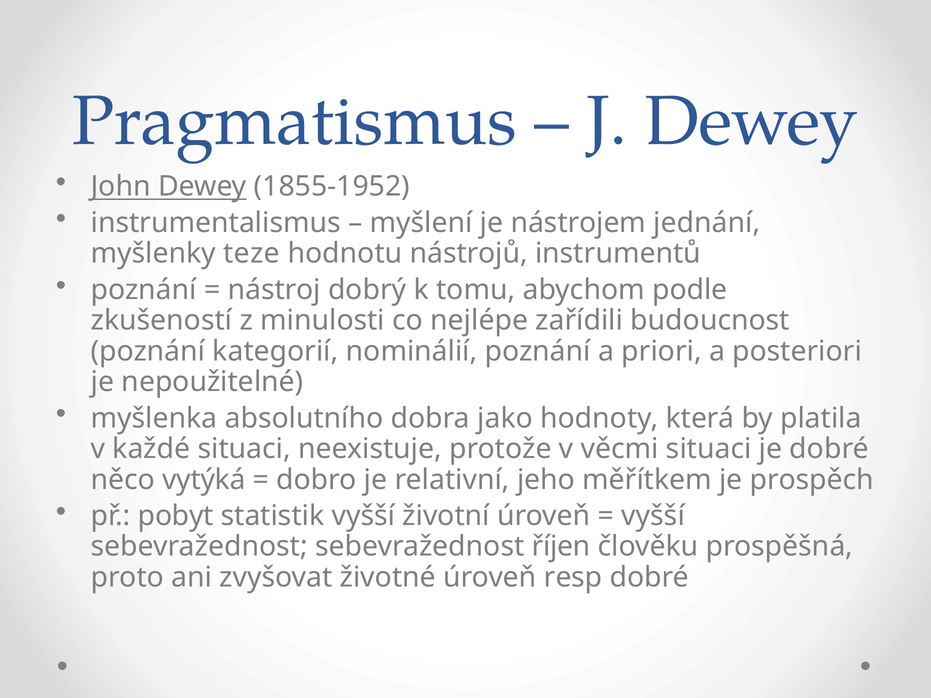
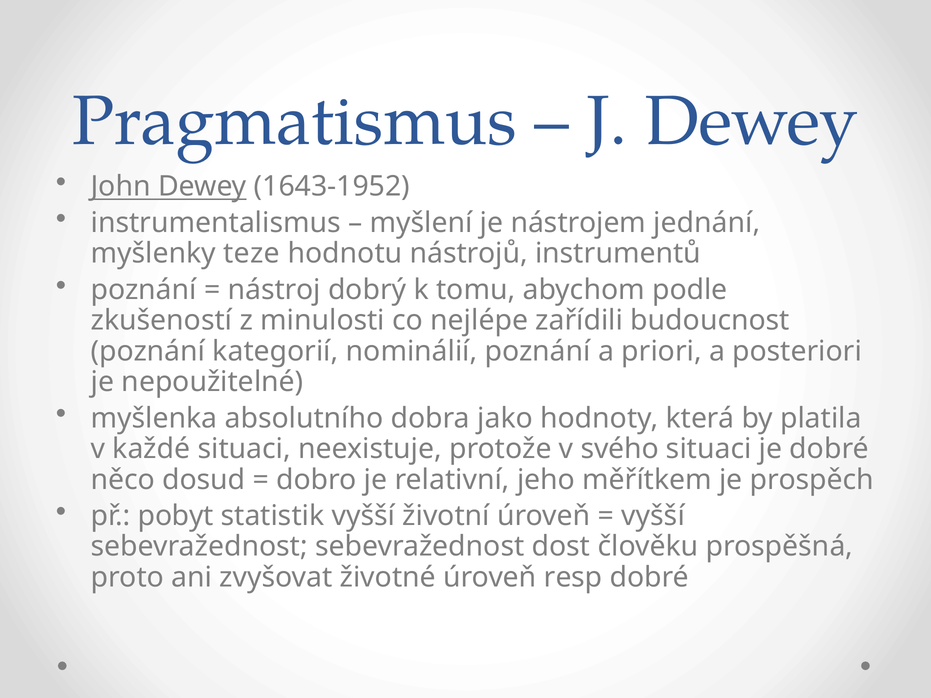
1855-1952: 1855-1952 -> 1643-1952 (332, 187)
věcmi: věcmi -> svého (620, 449)
vytýká: vytýká -> dosud (204, 480)
říjen: říjen -> dost (561, 547)
